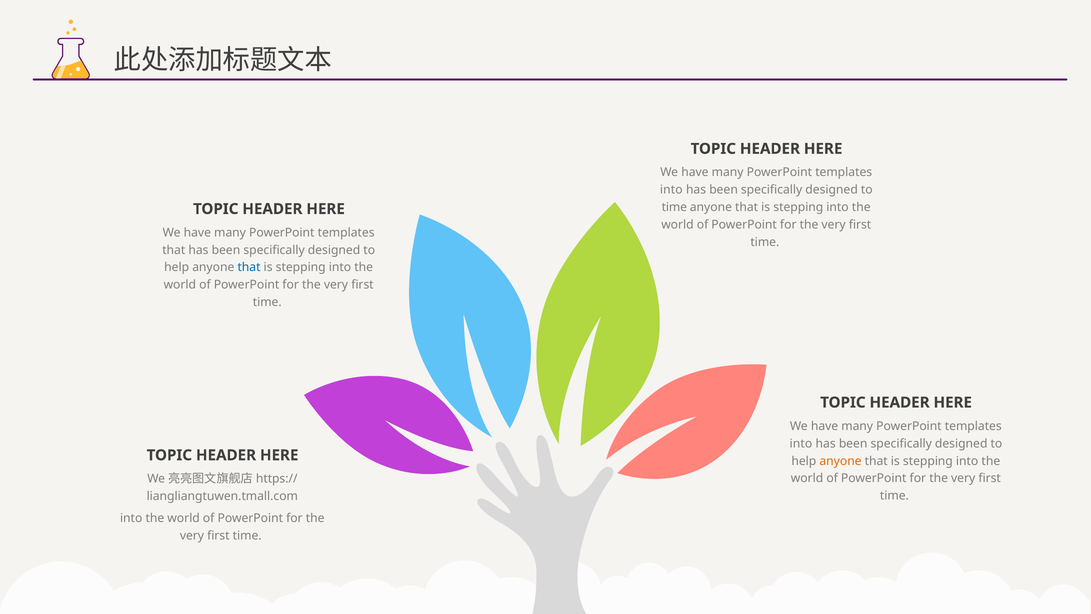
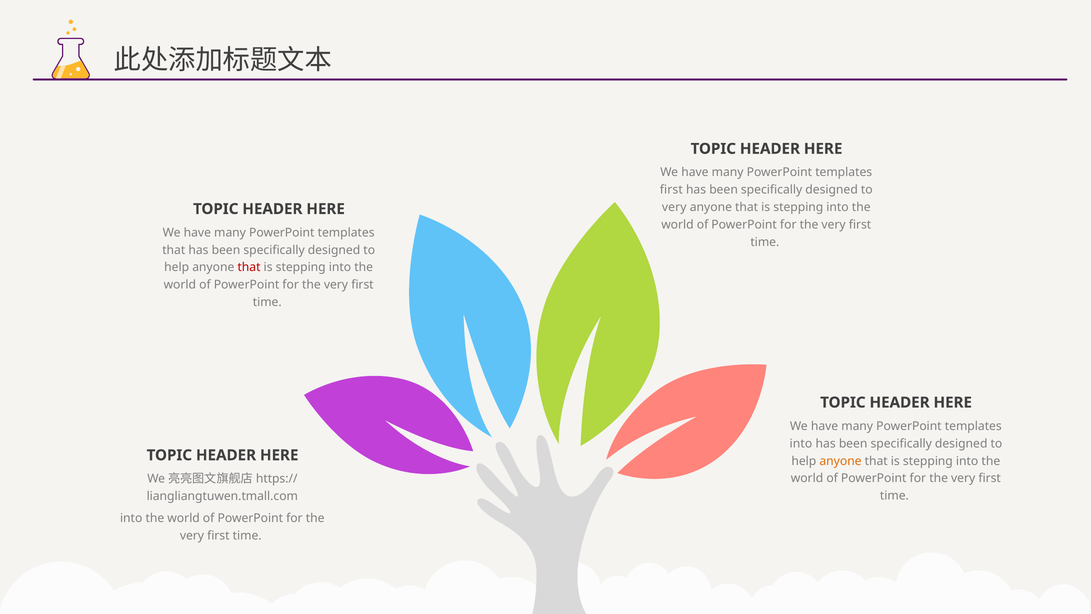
into: into -> first (671, 190)
time: time -> very (674, 207)
that colour: blue -> red (249, 267)
